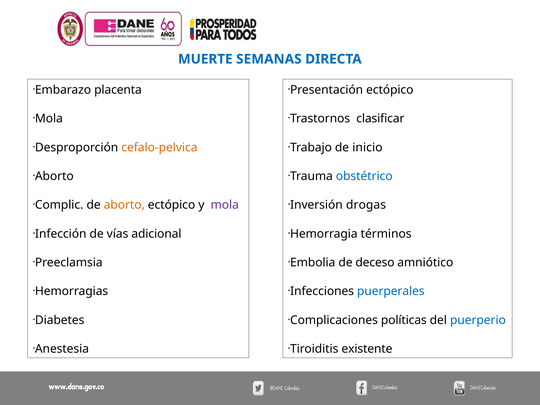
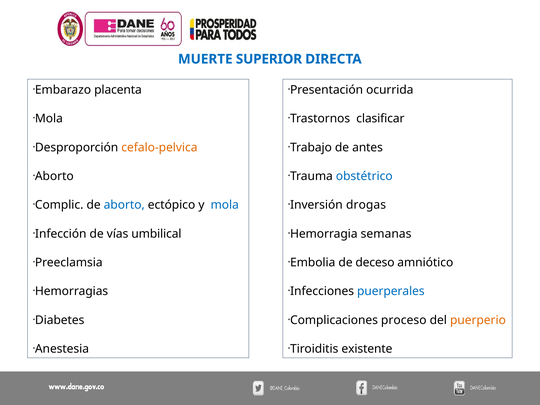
SEMANAS: SEMANAS -> SUPERIOR (269, 59)
Presentación ectópico: ectópico -> ocurrida (390, 90)
inicio: inicio -> antes (368, 147)
aborto colour: orange -> blue (124, 205)
mola colour: purple -> blue (225, 205)
adicional: adicional -> umbilical (156, 234)
términos: términos -> semanas (386, 234)
políticas: políticas -> proceso (404, 320)
puerperio colour: blue -> orange (478, 320)
